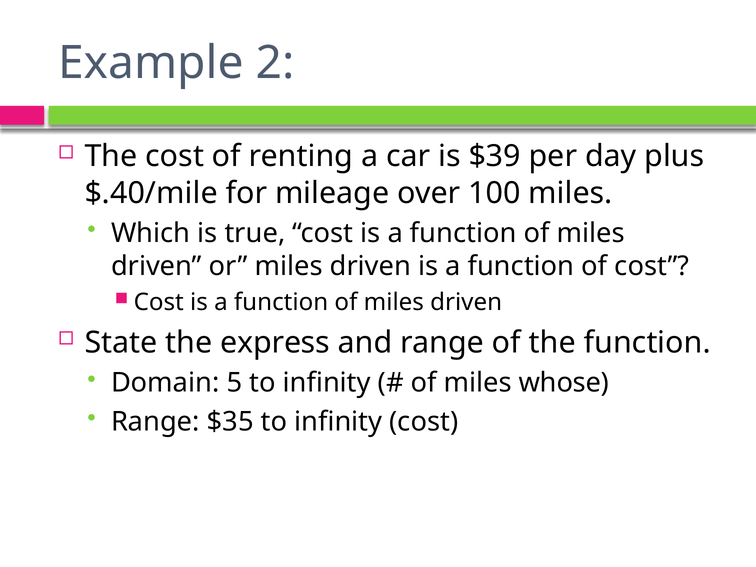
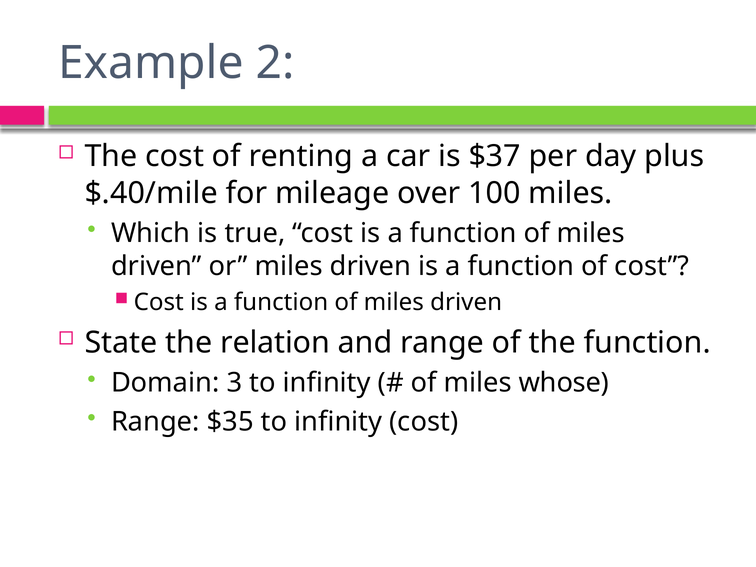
$39: $39 -> $37 (495, 156)
express: express -> relation (275, 343)
5: 5 -> 3 (234, 383)
